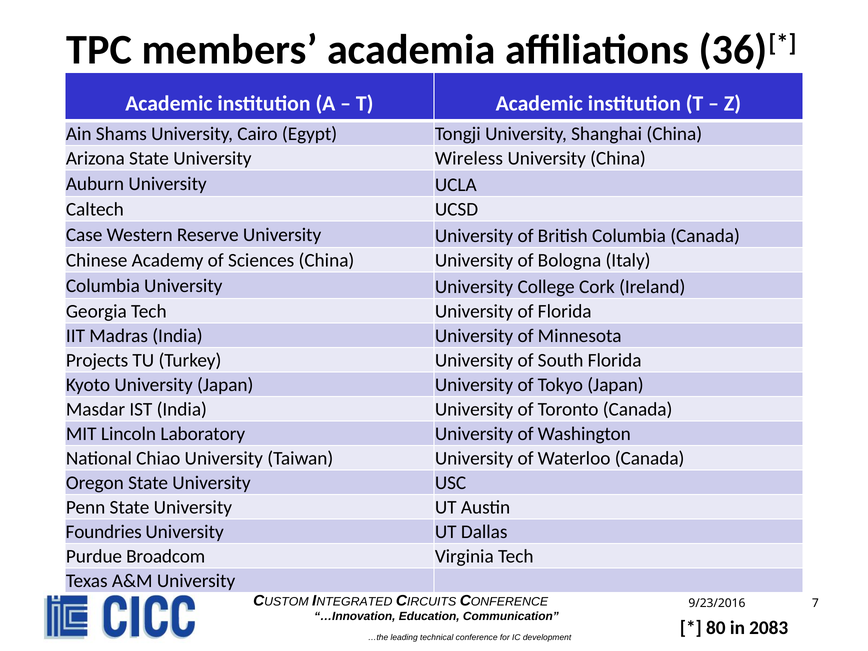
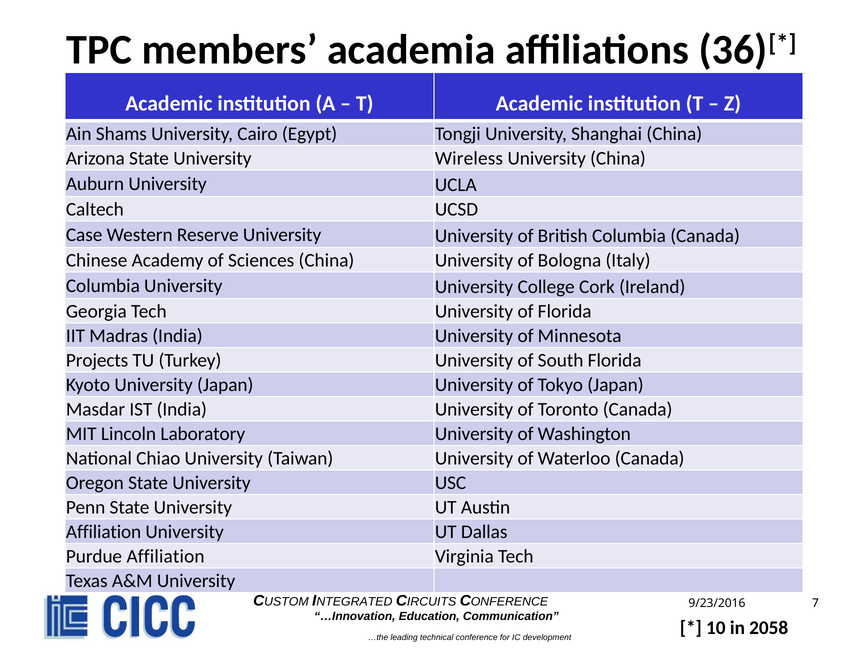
Foundries: Foundries -> Affiliation (104, 532)
Purdue Broadcom: Broadcom -> Affiliation (166, 556)
80: 80 -> 10 (716, 628)
2083: 2083 -> 2058 (769, 628)
